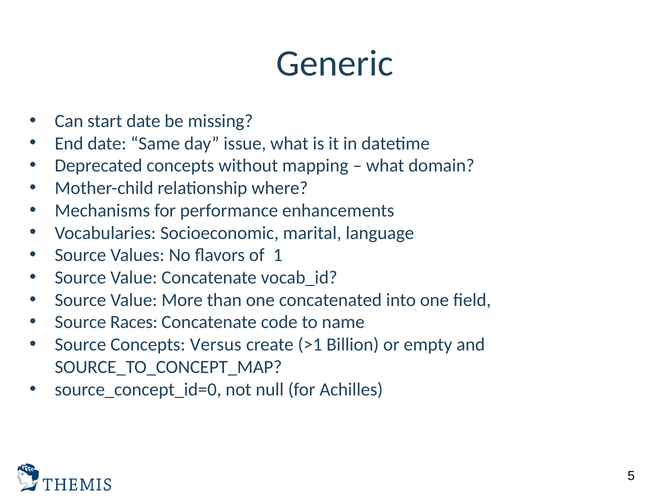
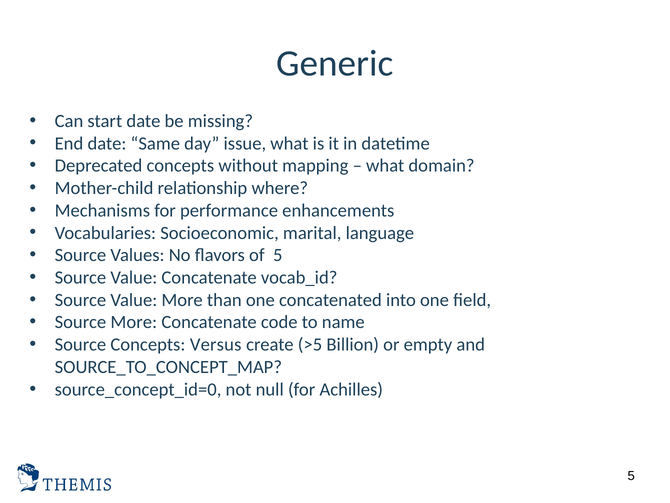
of 1: 1 -> 5 (278, 255)
Source Races: Races -> More (134, 322)
>1: >1 -> >5 (310, 344)
